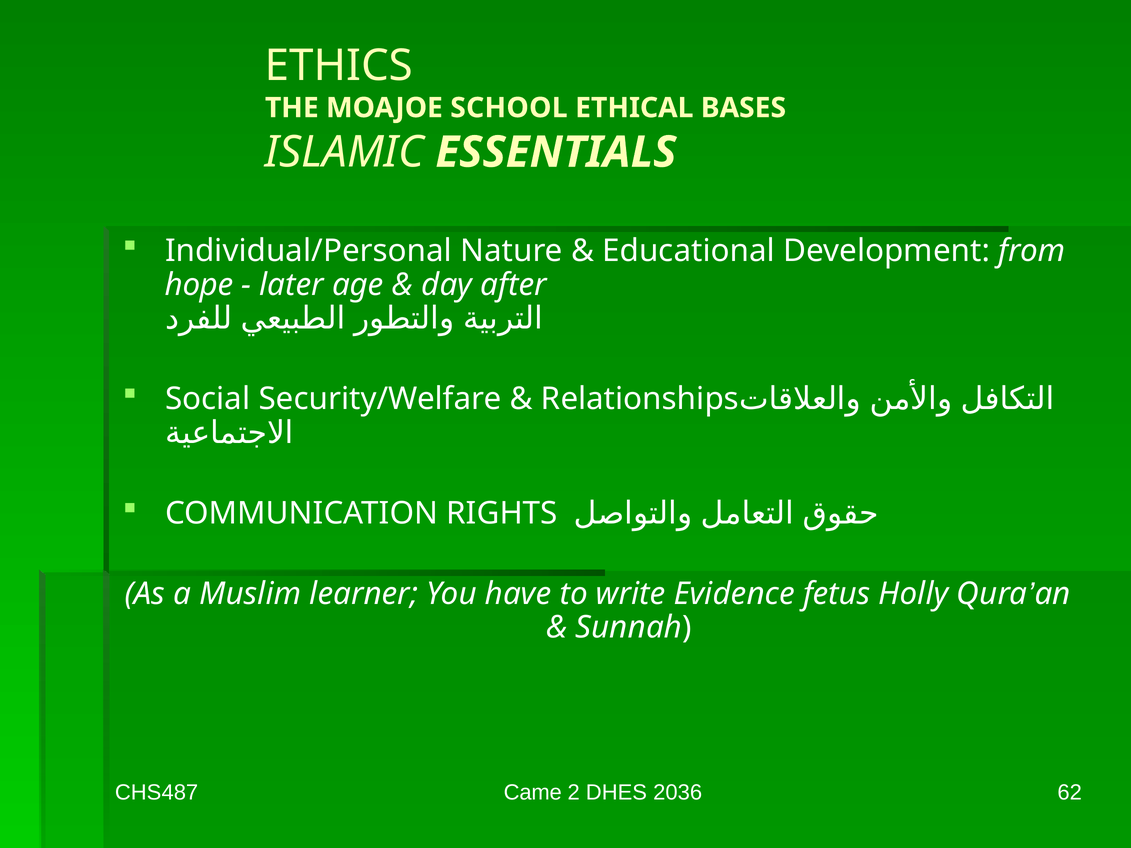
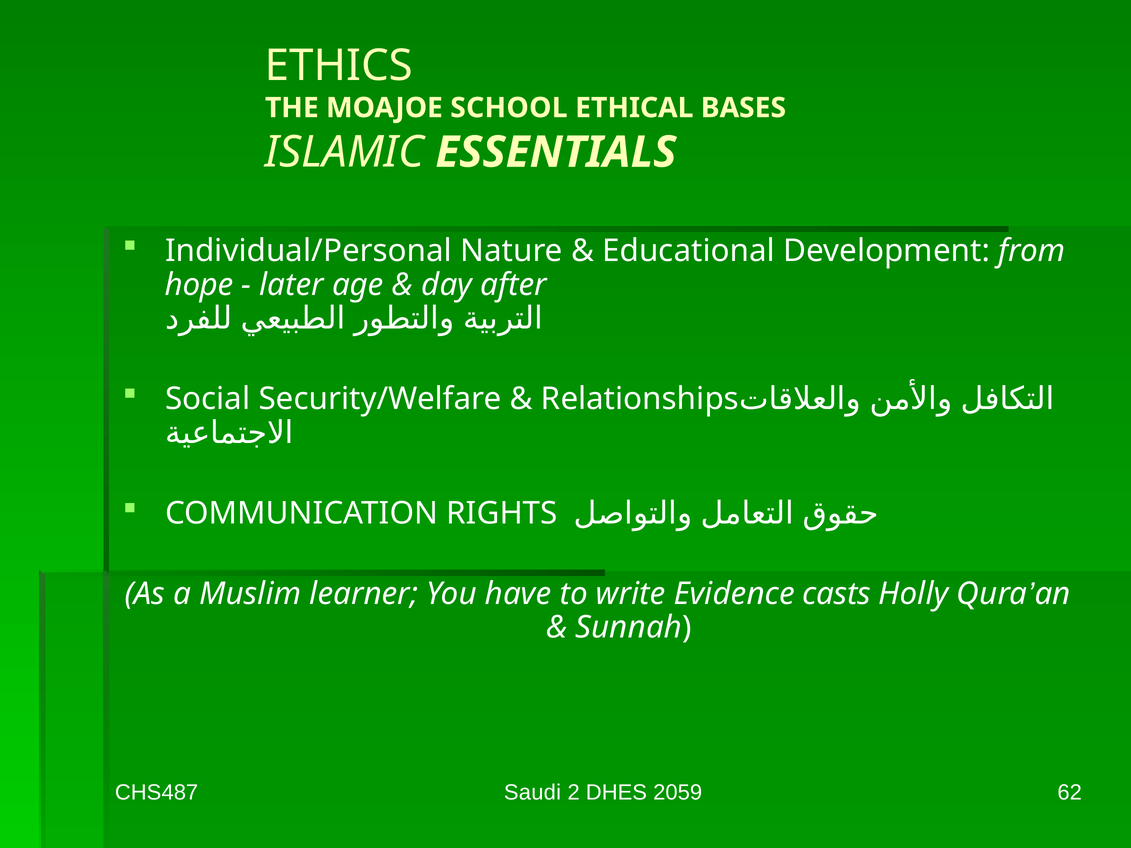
fetus: fetus -> casts (837, 594)
Came: Came -> Saudi (533, 793)
2036: 2036 -> 2059 (678, 793)
